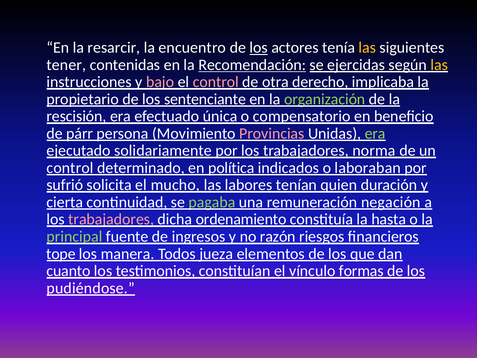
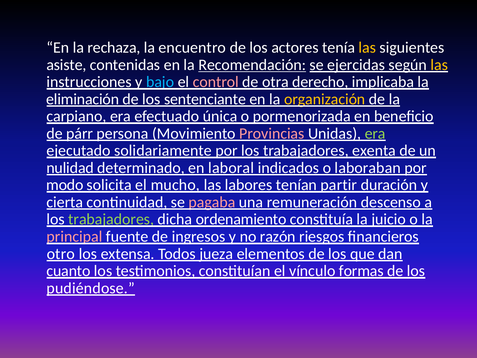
resarcir: resarcir -> rechaza (114, 48)
los underline: present -> none (259, 48)
tener: tener -> asiste (66, 65)
bajo colour: pink -> light blue (160, 82)
propietario: propietario -> eliminación (83, 99)
organización colour: light green -> yellow (325, 99)
rescisión: rescisión -> carpiano (76, 116)
compensatorio: compensatorio -> pormenorizada (302, 116)
norma: norma -> exenta (374, 151)
control: control -> nulidad (70, 168)
política: política -> laboral (231, 168)
sufrió: sufrió -> modo (65, 185)
quien: quien -> partir (339, 185)
pagaba colour: light green -> pink (212, 202)
negación: negación -> descenso (391, 202)
trabajadores colour: pink -> light green (111, 219)
hasta: hasta -> juicio (389, 219)
principal colour: light green -> pink (74, 236)
tope: tope -> otro (61, 254)
manera: manera -> extensa (128, 254)
